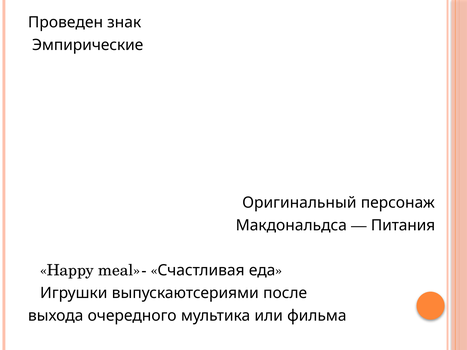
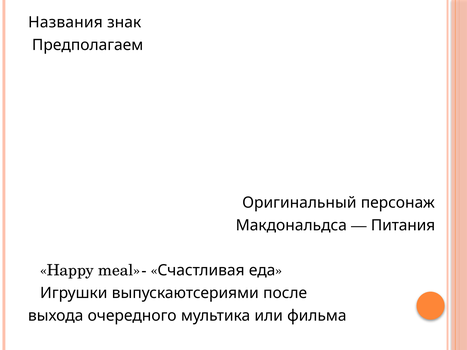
Проведен: Проведен -> Названия (65, 22)
Эмпирические: Эмпирические -> Предполагаем (88, 45)
